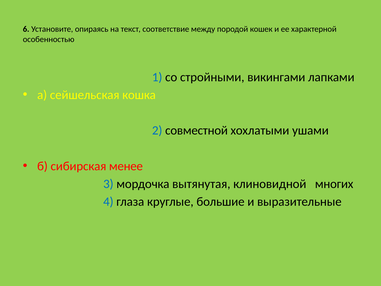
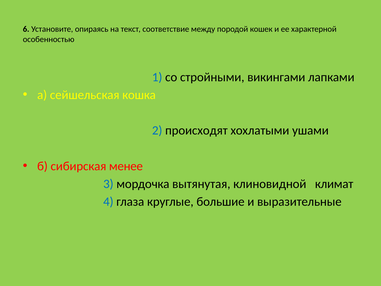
совместной: совместной -> происходят (196, 130)
многих: многих -> климат (334, 184)
